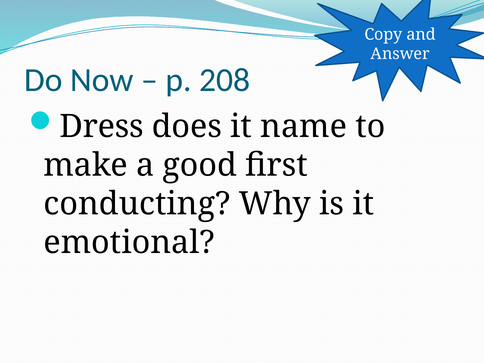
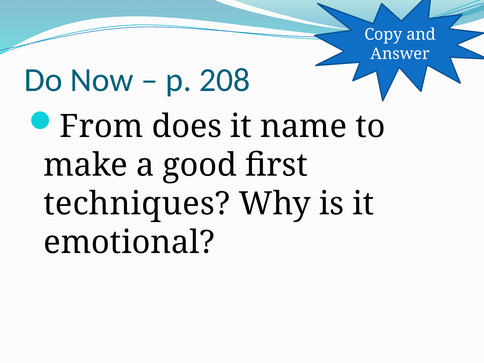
Dress: Dress -> From (101, 126)
conducting: conducting -> techniques (137, 204)
